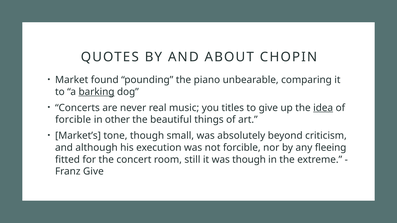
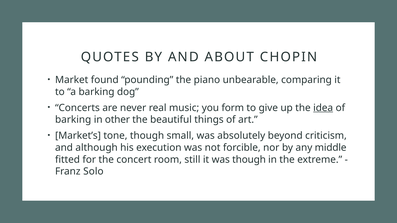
barking underline: present -> none (96, 92)
titles: titles -> form (233, 108)
forcible: forcible -> barking (73, 120)
fleeing: fleeing -> middle (331, 148)
Franz Give: Give -> Solo (93, 172)
